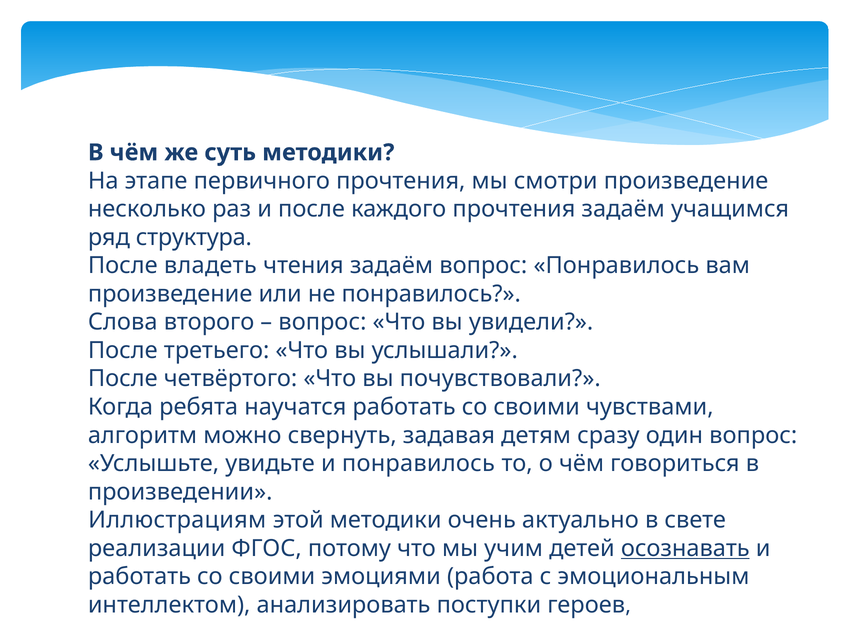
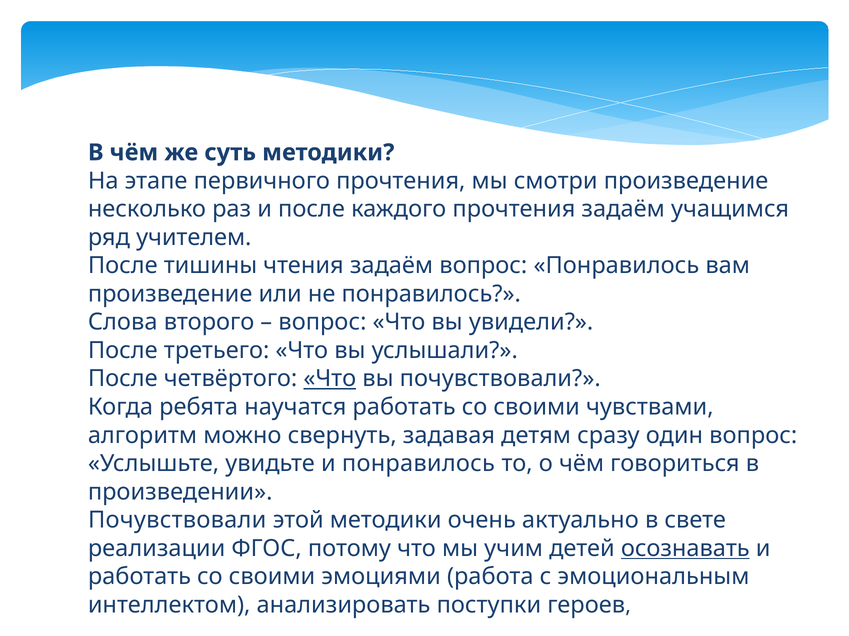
структура: структура -> учителем (194, 238)
владеть: владеть -> тишины (211, 266)
Что underline: none -> present (330, 379)
Иллюстрациям: Иллюстрациям -> Почувствовали (177, 521)
